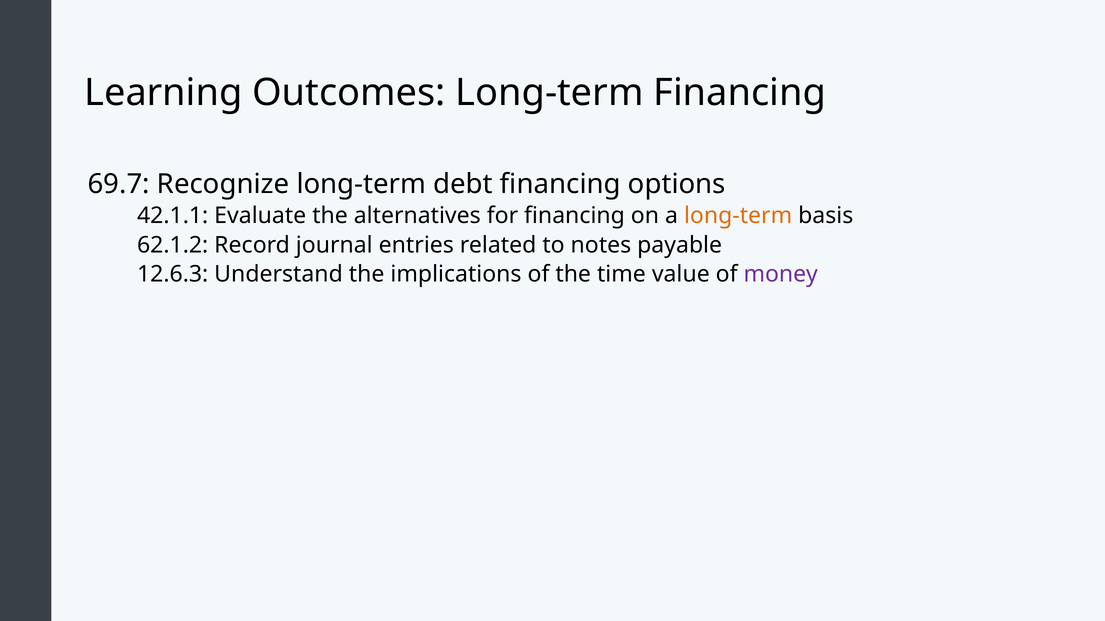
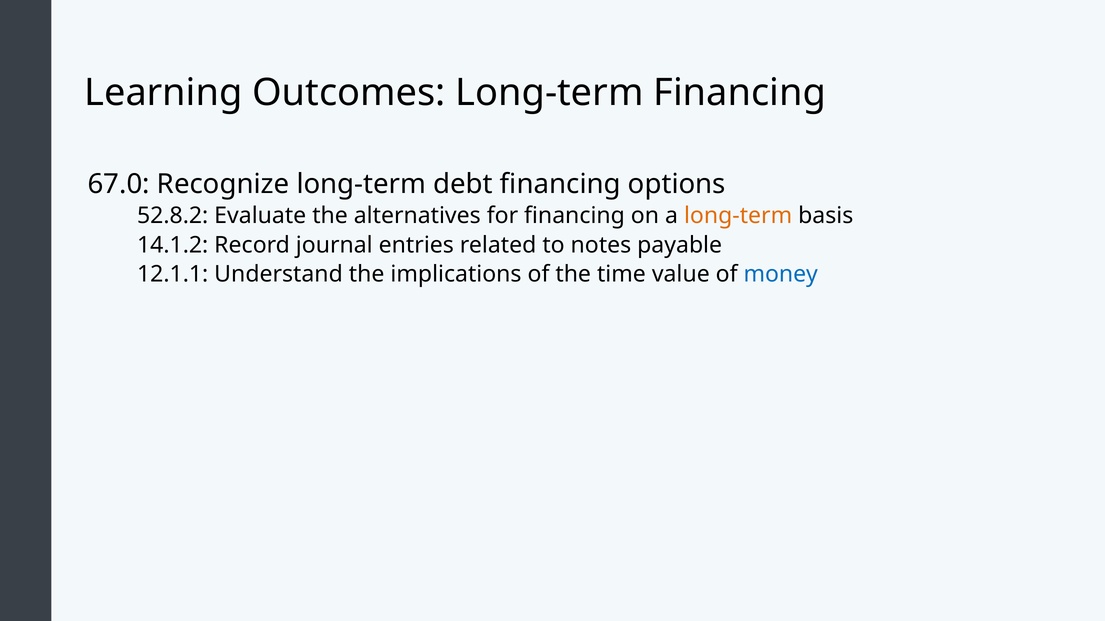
69.7: 69.7 -> 67.0 (119, 184)
42.1.1: 42.1.1 -> 52.8.2 (173, 216)
62.1.2: 62.1.2 -> 14.1.2 (173, 245)
12.6.3: 12.6.3 -> 12.1.1 (173, 274)
money colour: purple -> blue (781, 274)
